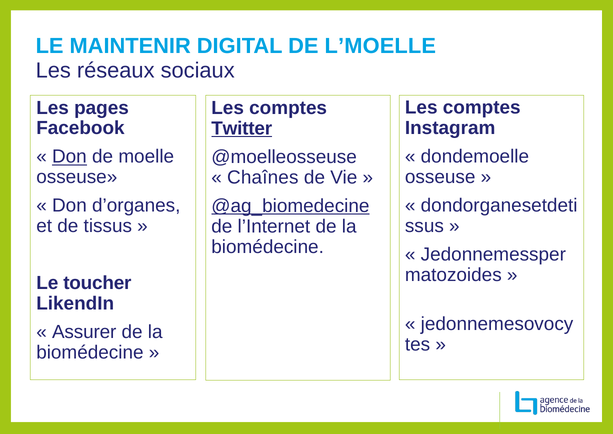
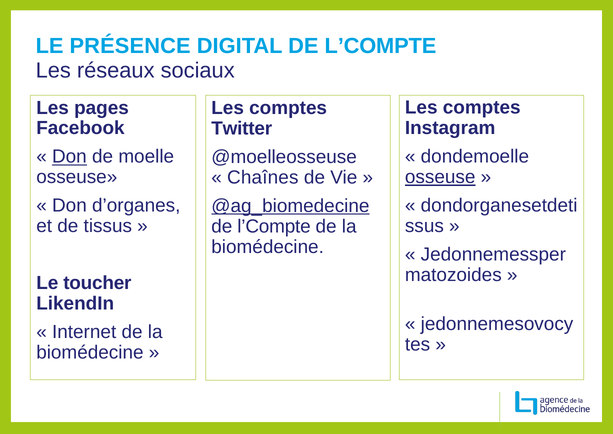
MAINTENIR: MAINTENIR -> PRÉSENCE (130, 46)
DIGITAL DE L’MOELLE: L’MOELLE -> L’COMPTE (380, 46)
Twitter underline: present -> none (242, 128)
osseuse underline: none -> present (440, 177)
l’Internet: l’Internet -> l’Compte (274, 226)
Assurer: Assurer -> Internet (84, 332)
